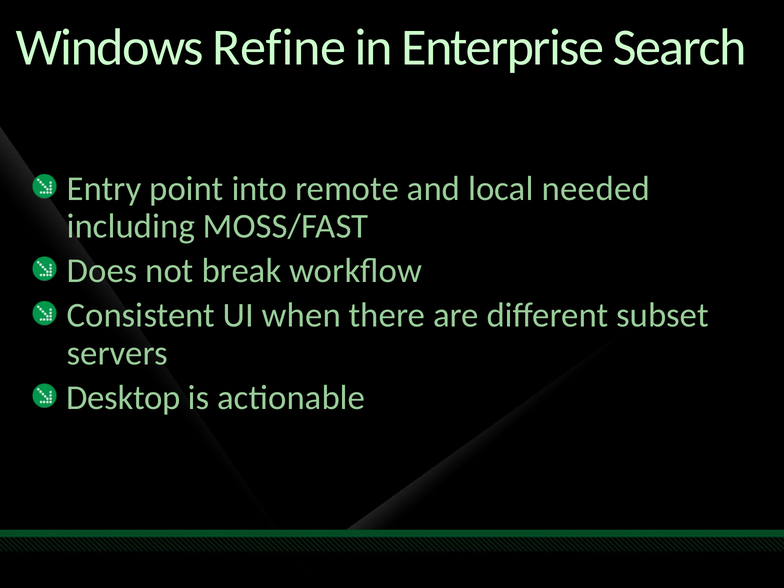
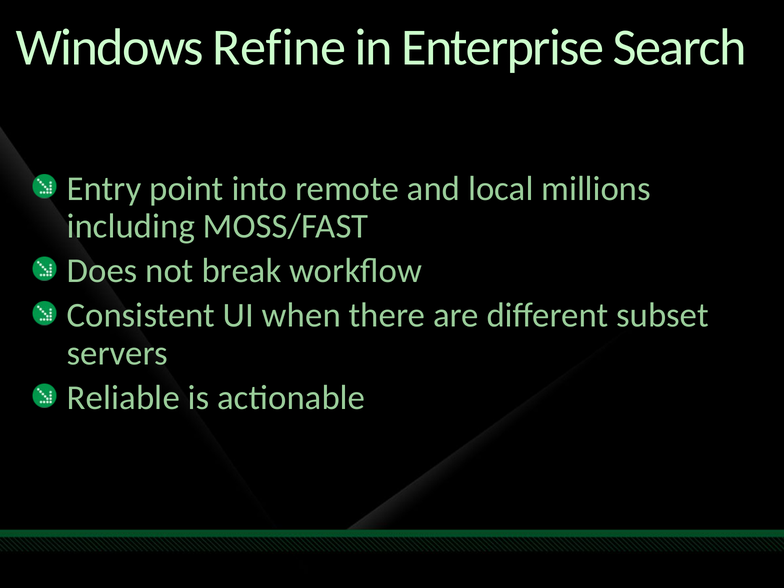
needed: needed -> millions (596, 189)
Desktop: Desktop -> Reliable (123, 398)
